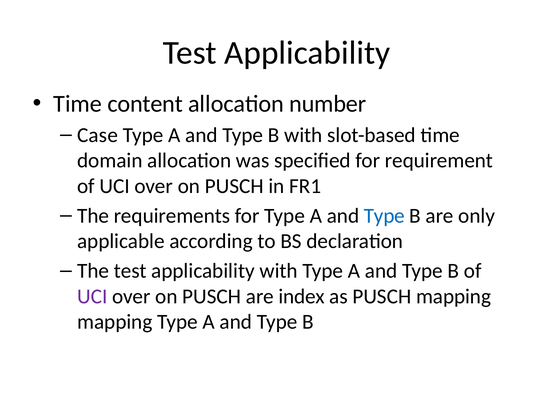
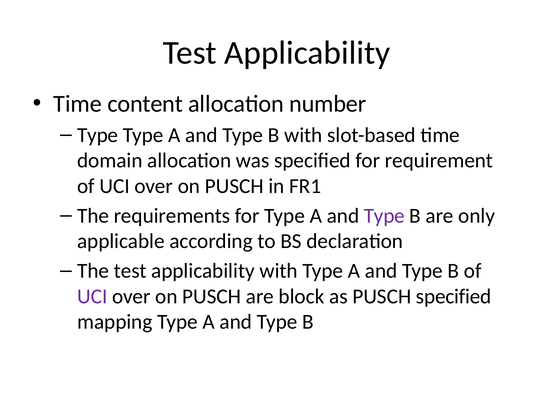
Case: Case -> Type (98, 135)
Type colour: blue -> purple (384, 216)
index: index -> block (301, 296)
PUSCH mapping: mapping -> specified (454, 296)
